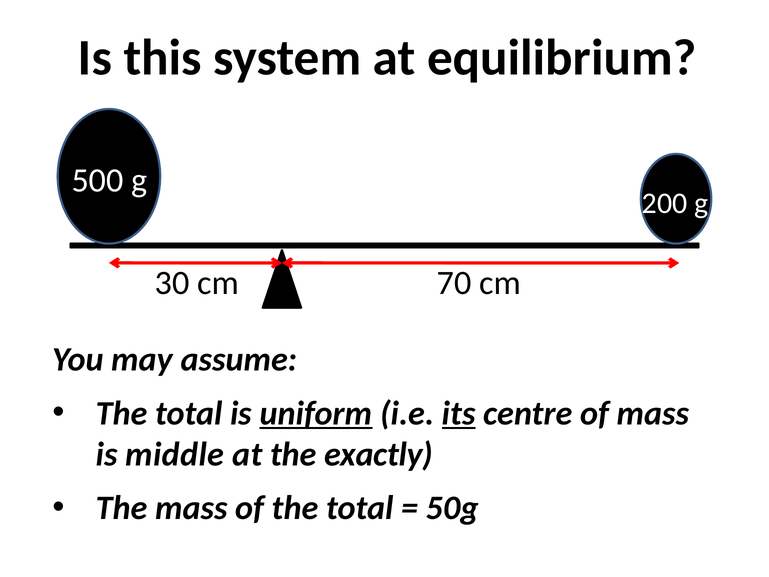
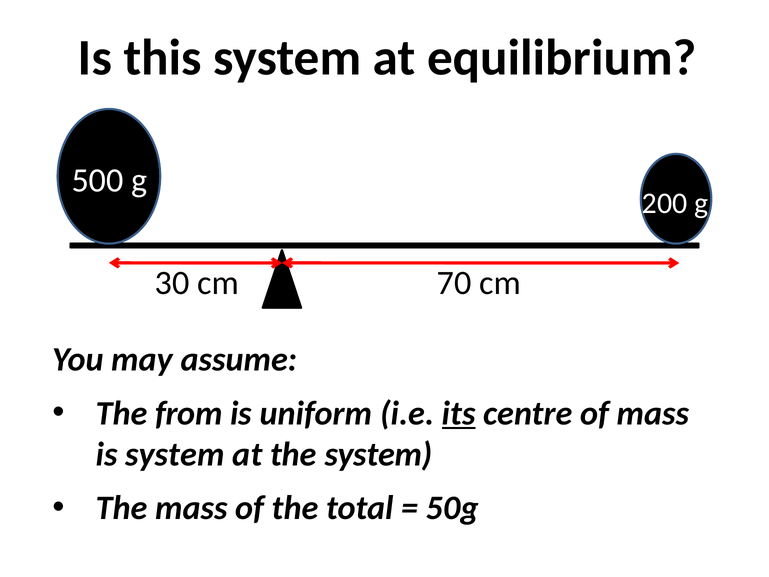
total: total -> from (189, 413)
uniform underline: present -> none (316, 413)
is middle: middle -> system (175, 454)
the exactly: exactly -> system (379, 454)
